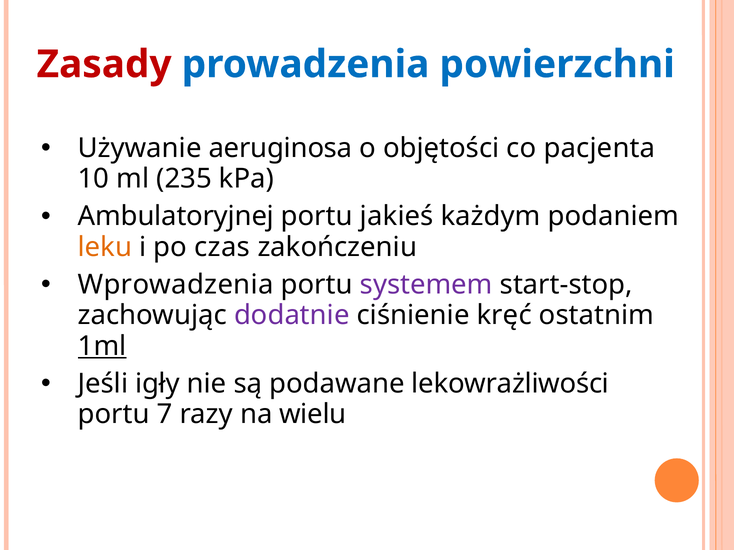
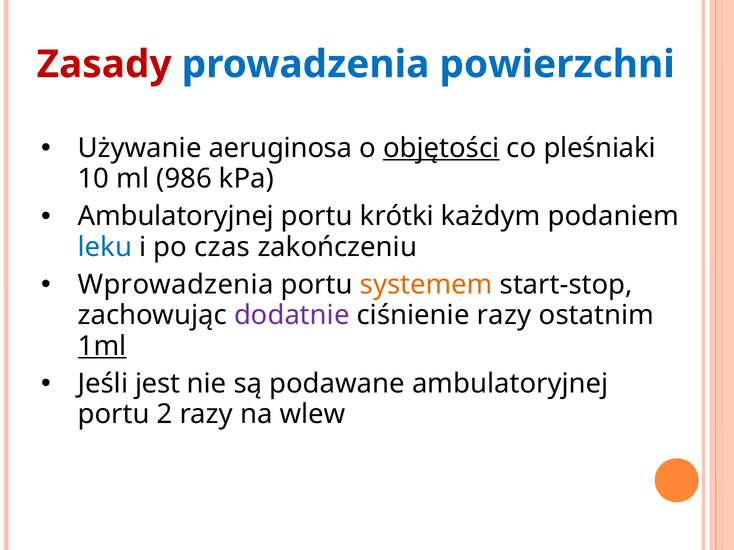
objętości underline: none -> present (441, 148)
pacjenta: pacjenta -> pleśniaki (600, 148)
235: 235 -> 986 (184, 179)
jakieś: jakieś -> krótki (397, 216)
leku colour: orange -> blue (105, 247)
systemem colour: purple -> orange (426, 285)
ciśnienie kręć: kręć -> razy (504, 316)
igły: igły -> jest (158, 384)
podawane lekowrażliwości: lekowrażliwości -> ambulatoryjnej (510, 384)
7: 7 -> 2 (165, 415)
wielu: wielu -> wlew (313, 415)
